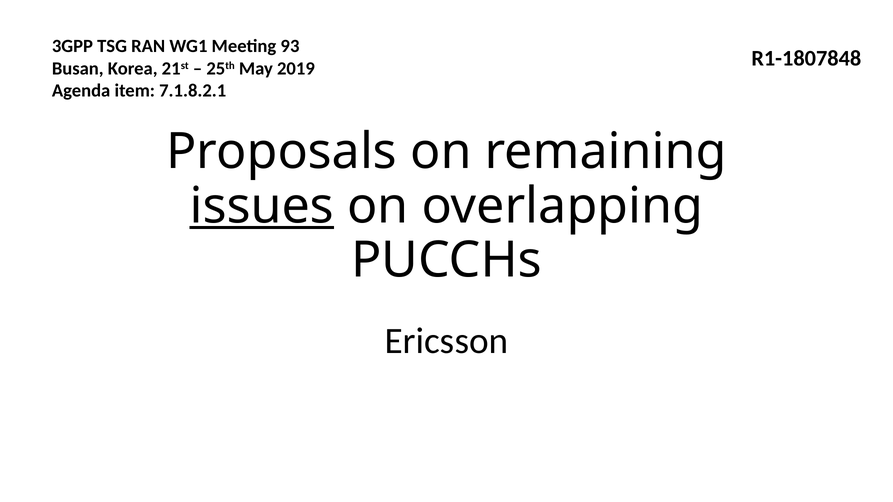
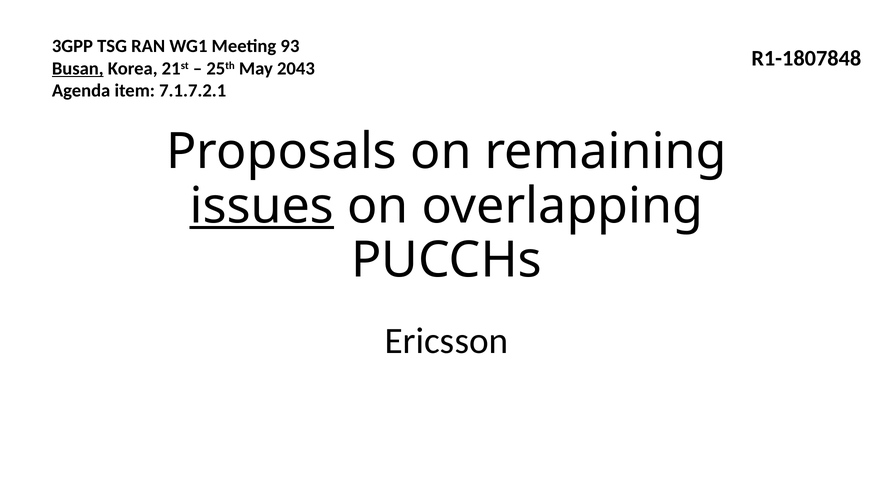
Busan underline: none -> present (78, 69)
2019: 2019 -> 2043 (296, 69)
7.1.8.2.1: 7.1.8.2.1 -> 7.1.7.2.1 (193, 91)
